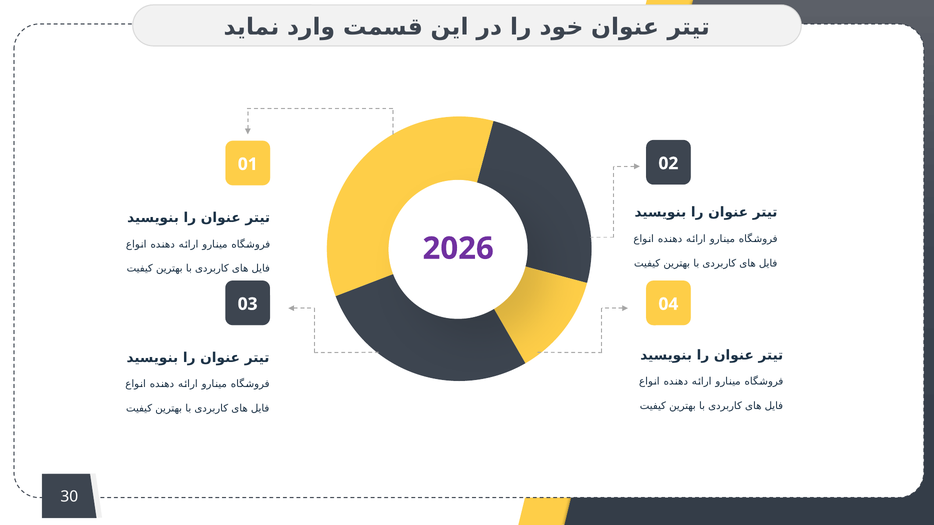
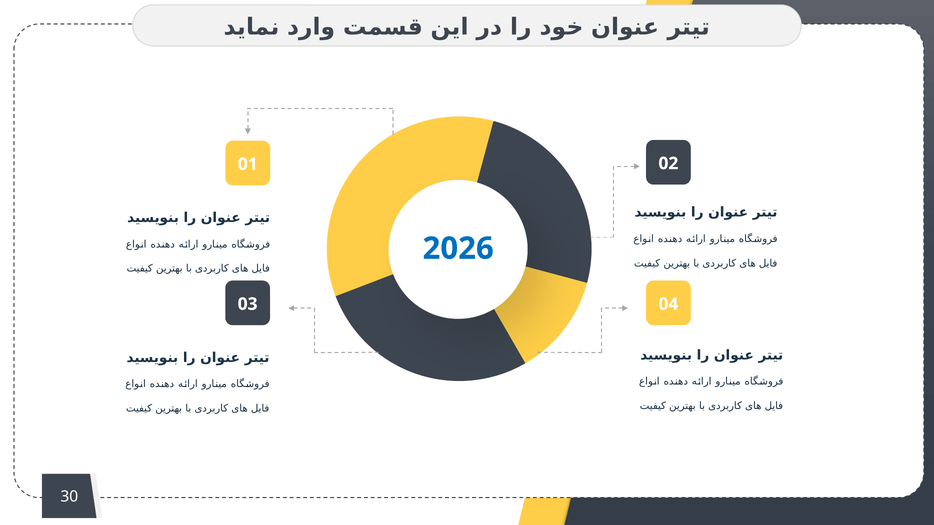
2026 colour: purple -> blue (458, 249)
